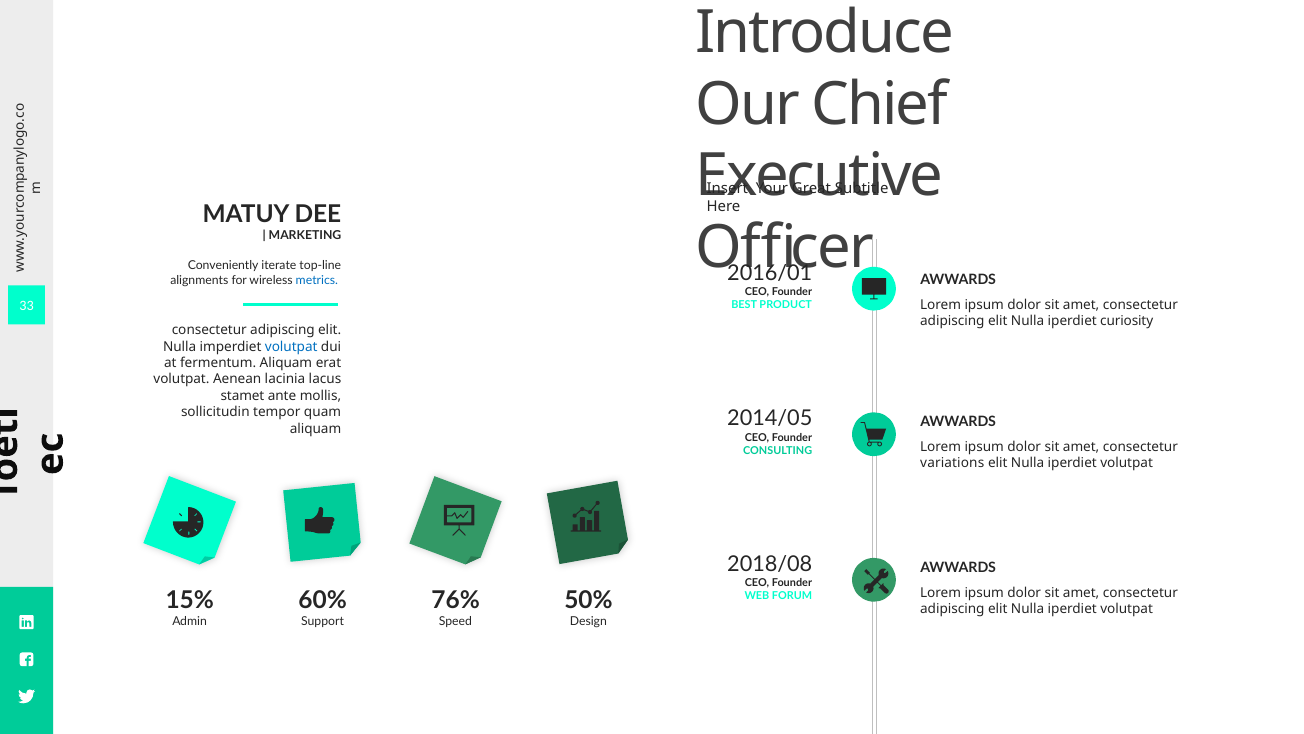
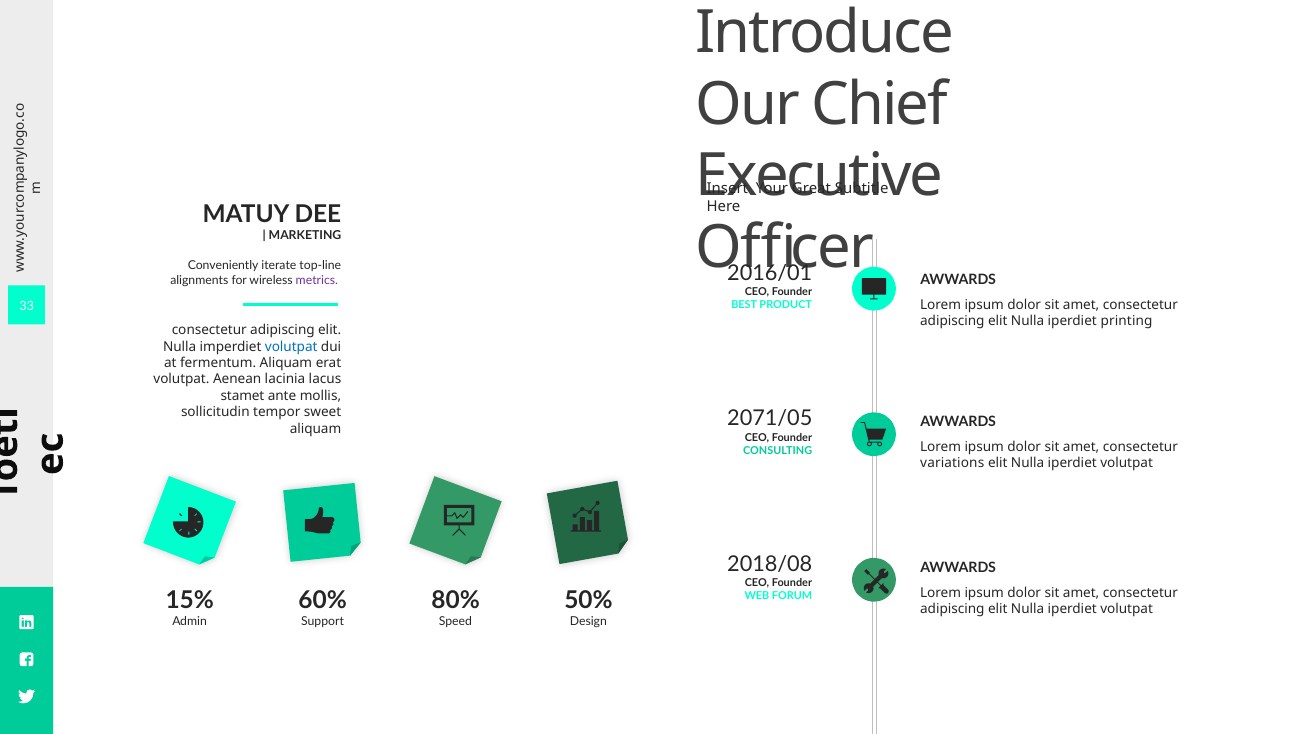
metrics colour: blue -> purple (317, 280)
curiosity: curiosity -> printing (1127, 321)
quam: quam -> sweet (323, 412)
2014/05: 2014/05 -> 2071/05 (770, 419)
76%: 76% -> 80% (456, 600)
